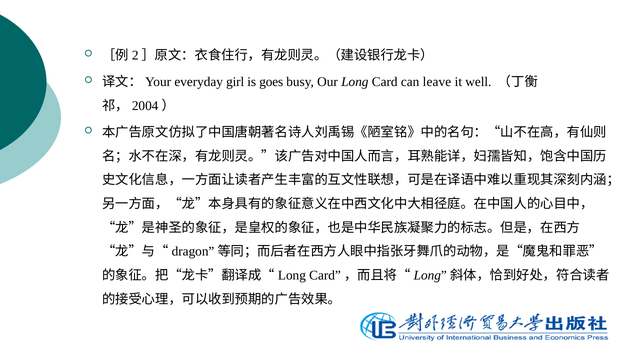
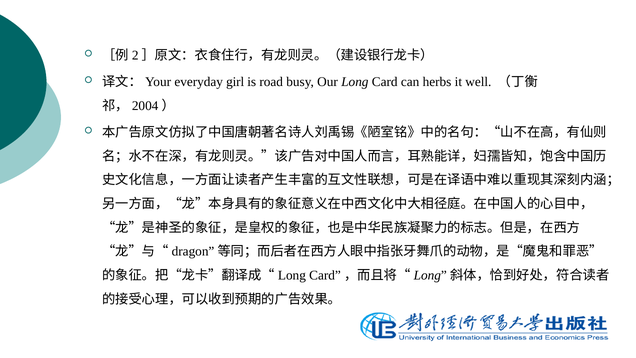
goes: goes -> road (271, 82)
leave: leave -> herbs (437, 82)
